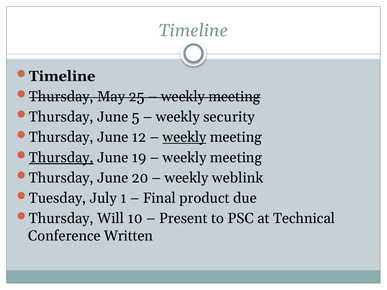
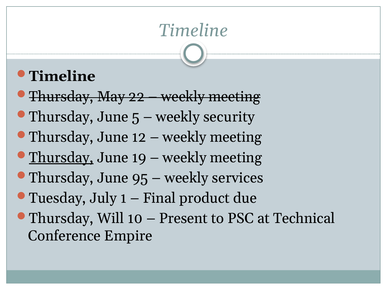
25: 25 -> 22 (137, 97)
weekly underline: present -> none (184, 137)
20: 20 -> 95 (140, 178)
weblink: weblink -> services (238, 178)
Written: Written -> Empire (128, 236)
